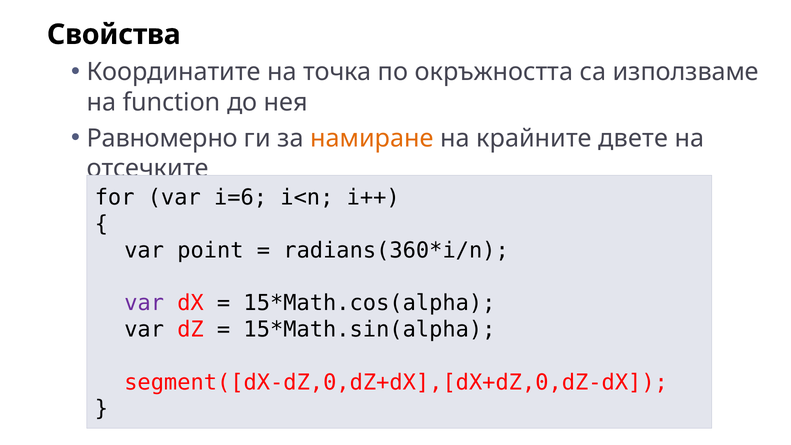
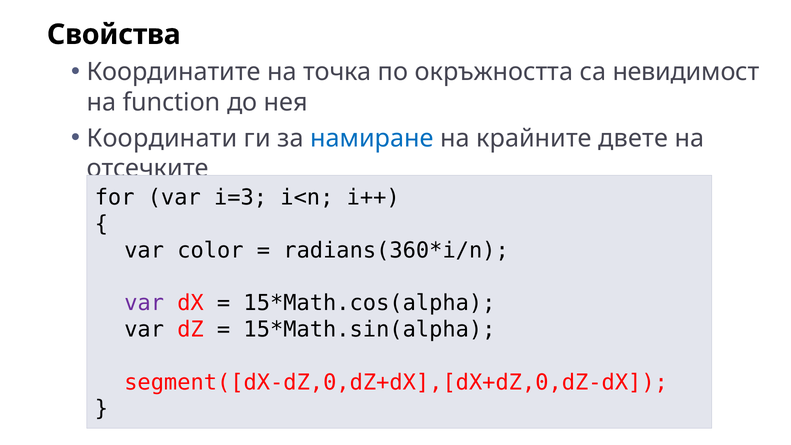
използваме: използваме -> невидимост (686, 72)
Равномерно: Равномерно -> Координати (162, 138)
намиране colour: orange -> blue (372, 138)
i=6: i=6 -> i=3 (241, 198)
point: point -> color (210, 250)
